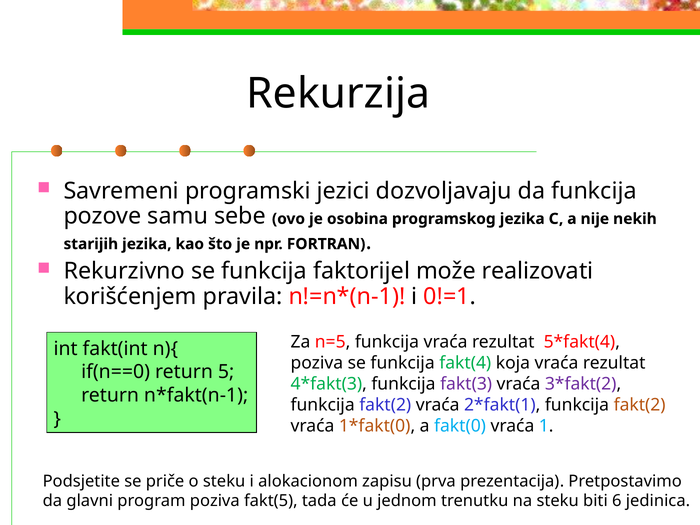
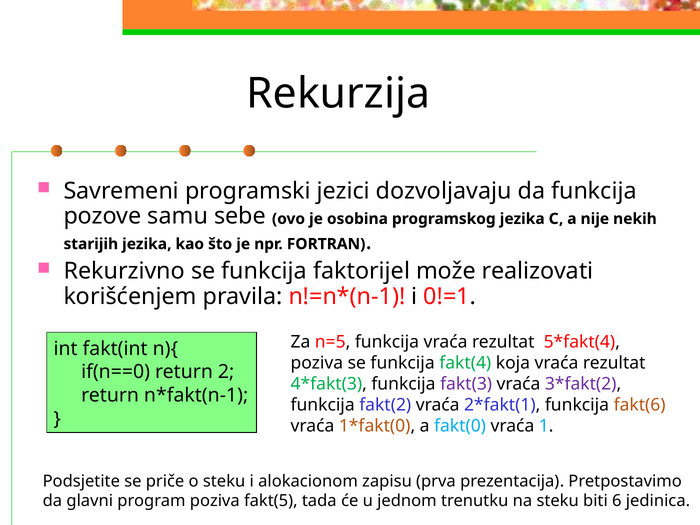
5: 5 -> 2 (226, 372)
fakt(2: fakt(2 -> fakt(6 (640, 405)
